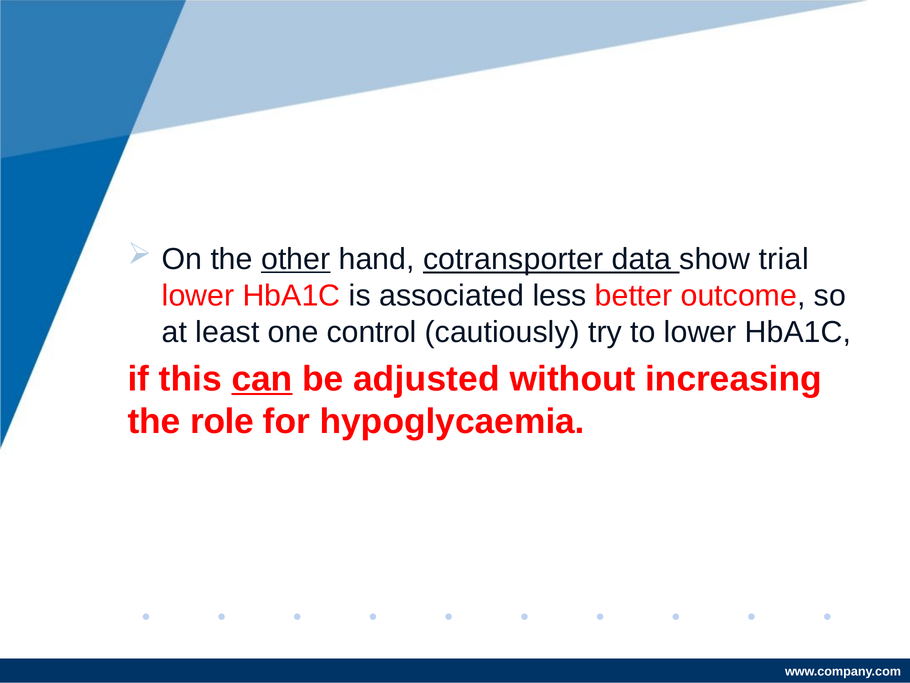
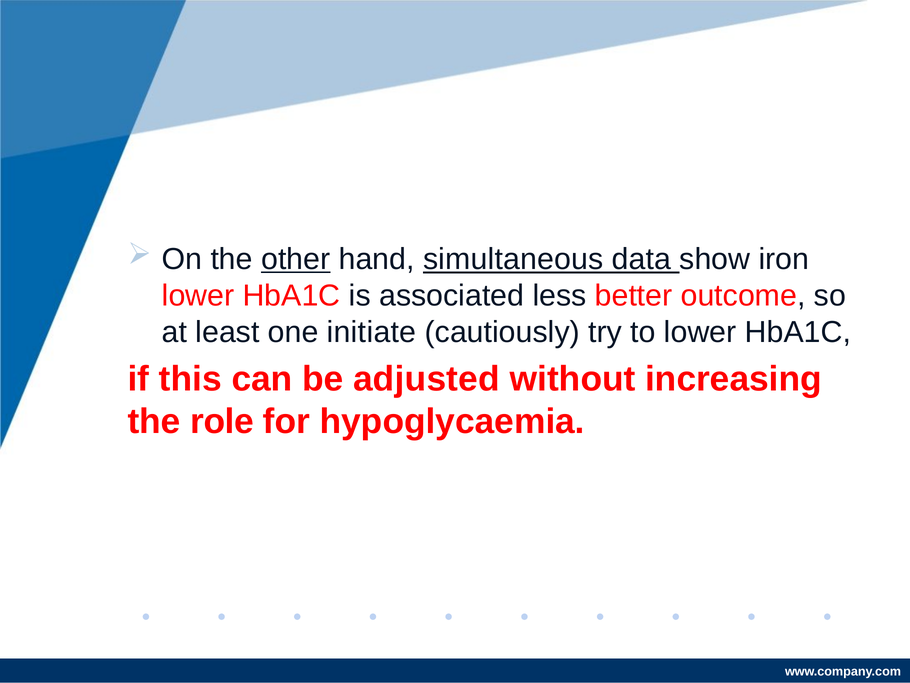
cotransporter: cotransporter -> simultaneous (513, 259)
trial: trial -> iron (784, 259)
control: control -> initiate (372, 332)
can underline: present -> none (262, 379)
